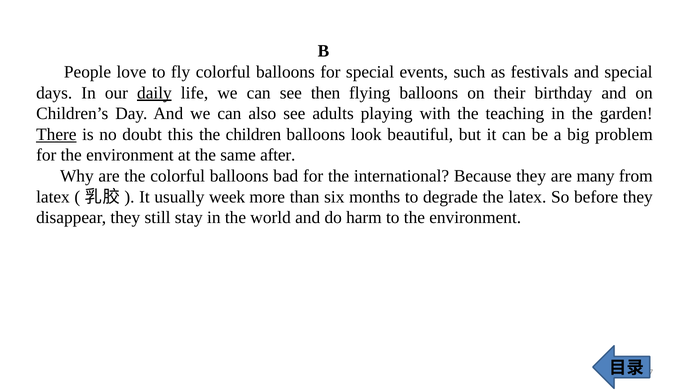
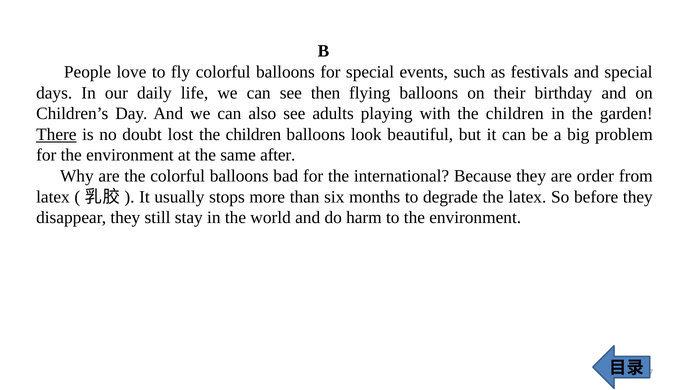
daily underline: present -> none (154, 93)
with the teaching: teaching -> children (515, 114)
this: this -> lost (180, 134)
many: many -> order (595, 176)
week: week -> stops (227, 197)
